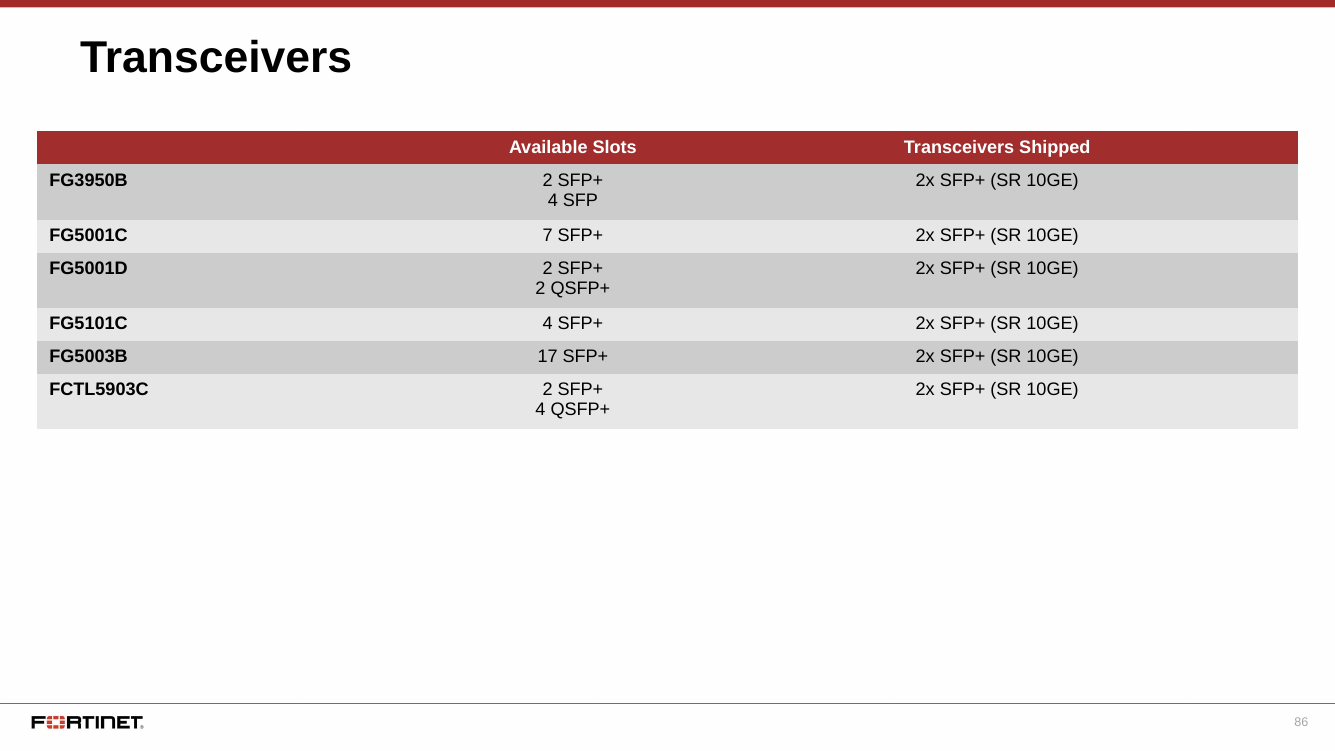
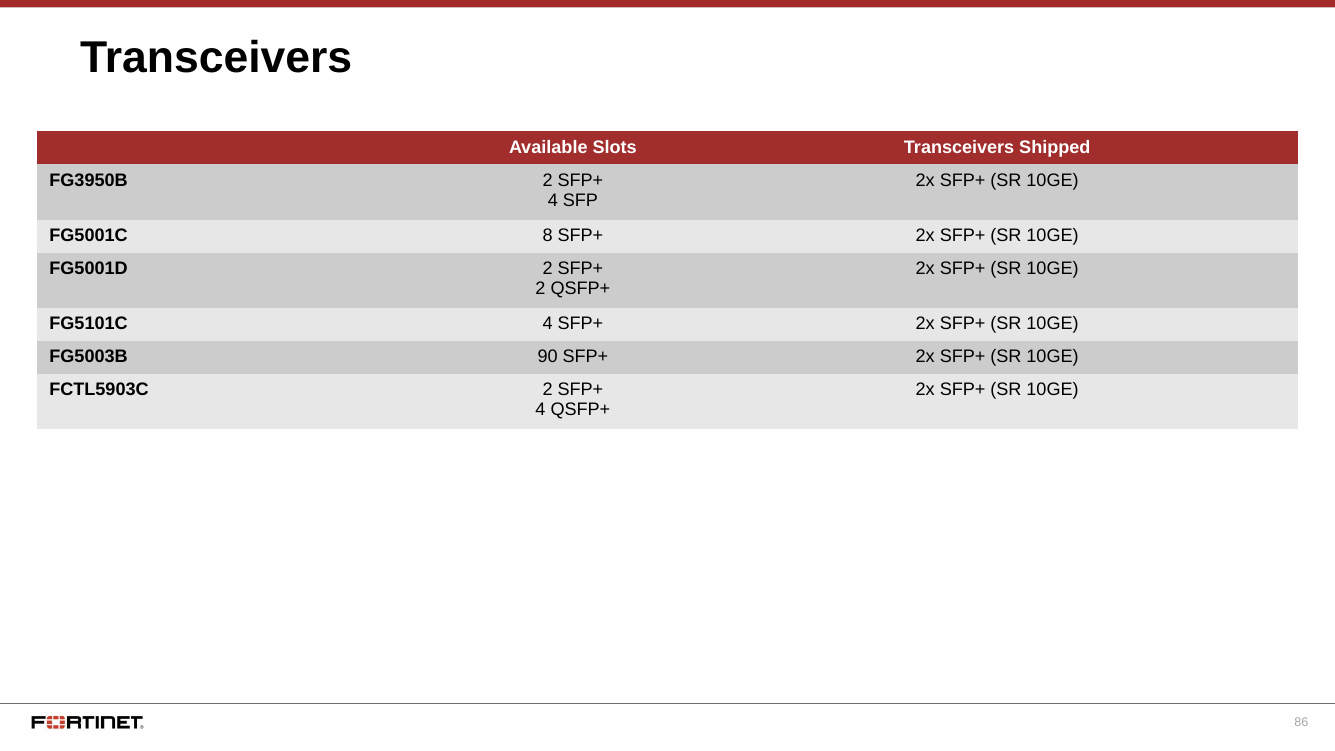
7: 7 -> 8 (548, 235)
17: 17 -> 90 (548, 357)
